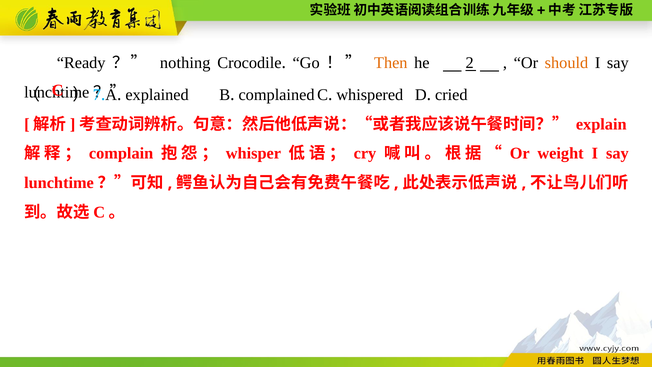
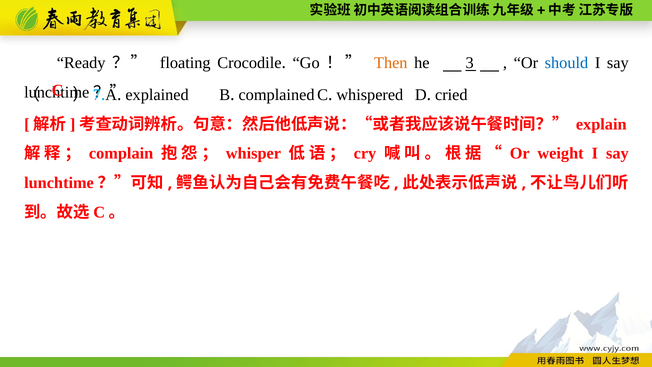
nothing: nothing -> floating (185, 63)
2: 2 -> 3 (470, 63)
should colour: orange -> blue (566, 63)
